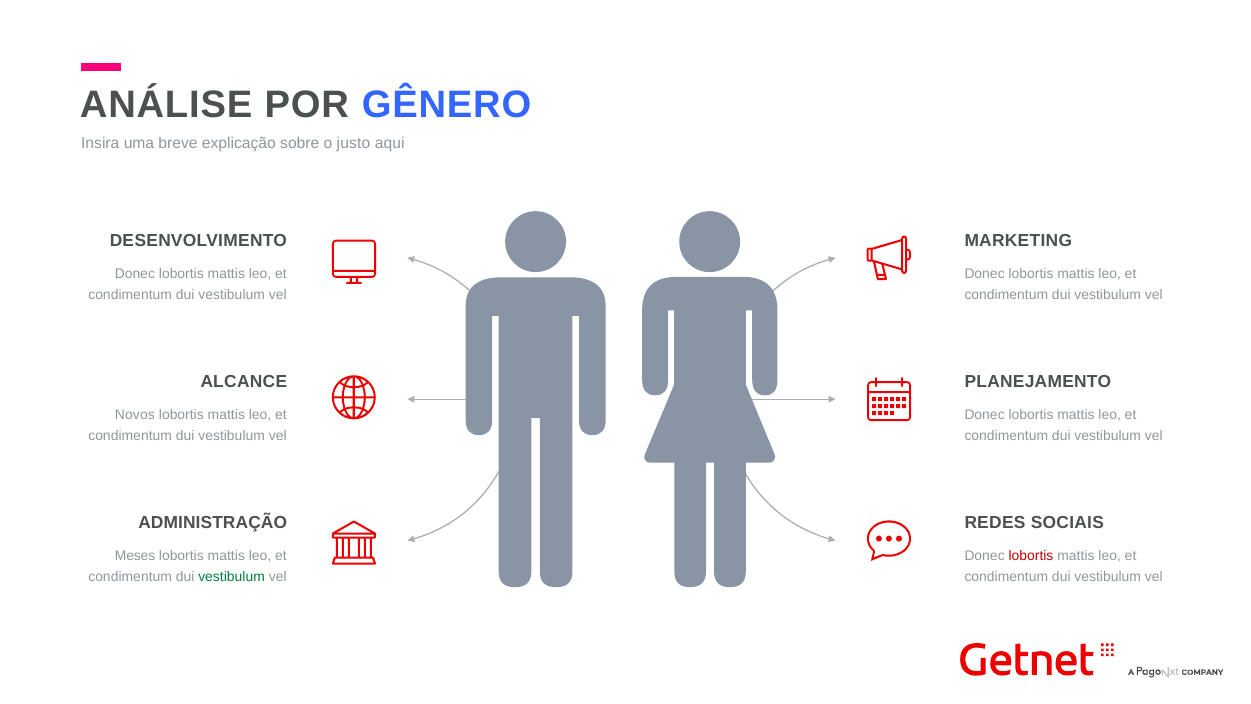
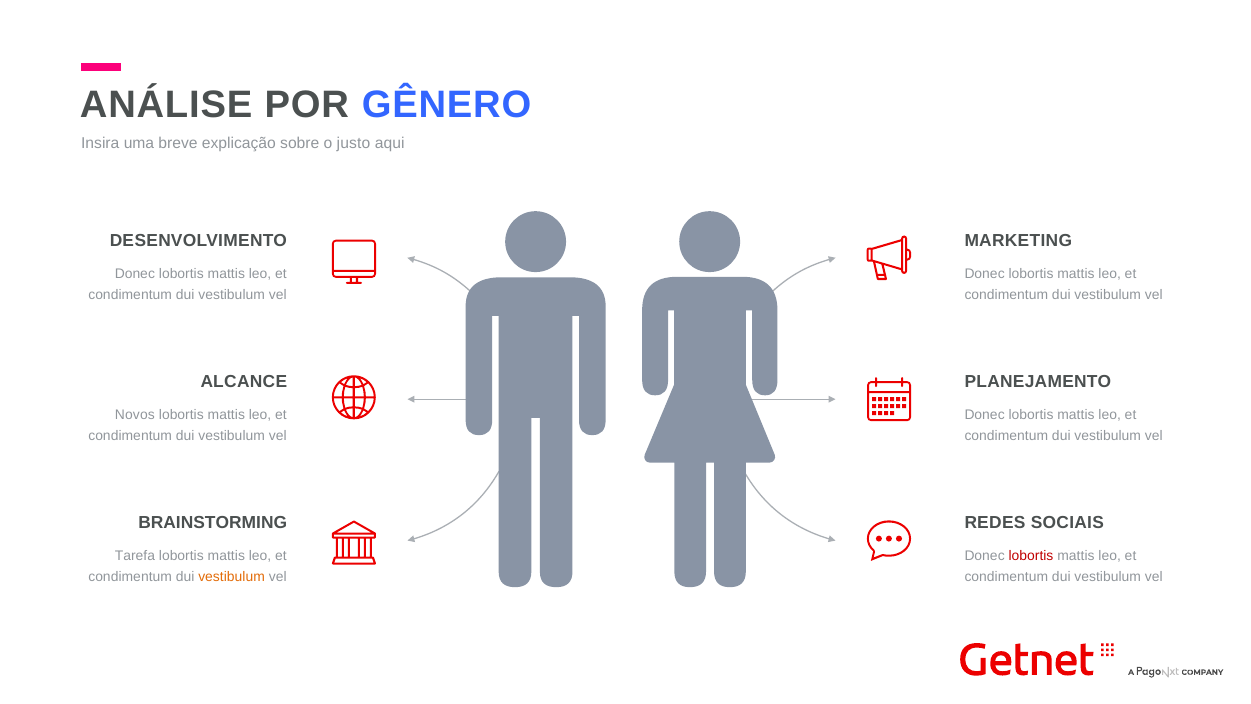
ADMINISTRAÇÃO: ADMINISTRAÇÃO -> BRAINSTORMING (213, 522)
Meses: Meses -> Tarefa (135, 555)
vestibulum colour: green -> orange (232, 577)
